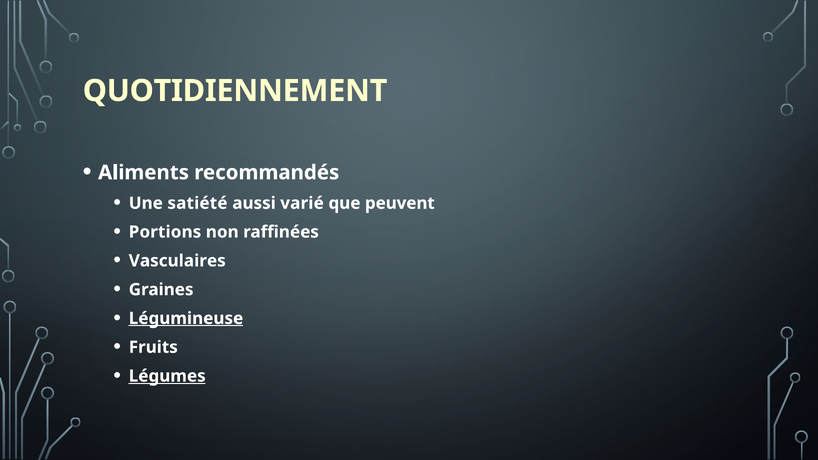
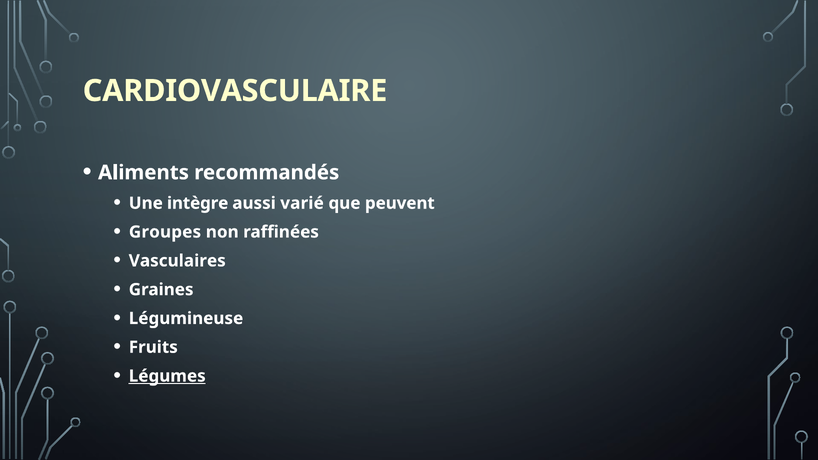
QUOTIDIENNEMENT: QUOTIDIENNEMENT -> CARDIOVASCULAIRE (235, 91)
satiété: satiété -> intègre (198, 203)
Portions: Portions -> Groupes (165, 232)
Légumineuse underline: present -> none (186, 318)
